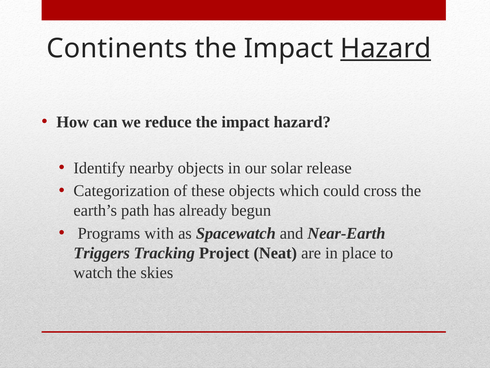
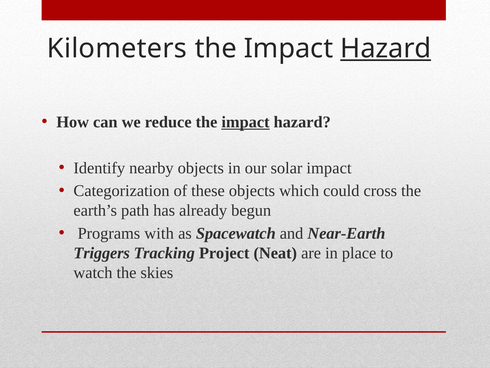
Continents: Continents -> Kilometers (117, 48)
impact underline: none -> present (245, 122)
solar release: release -> impact (329, 168)
